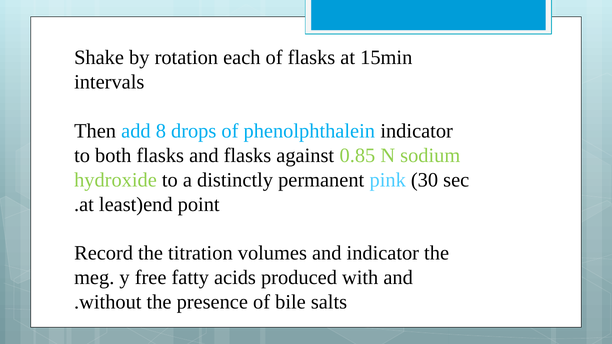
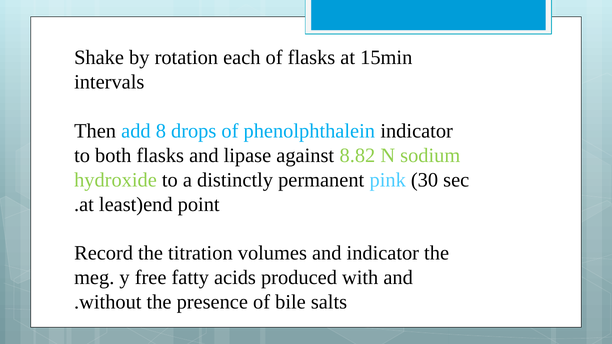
and flasks: flasks -> lipase (247, 155)
0.85: 0.85 -> 8.82 (357, 155)
